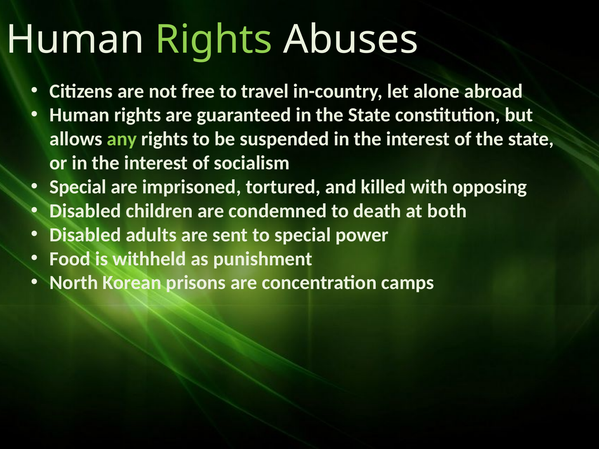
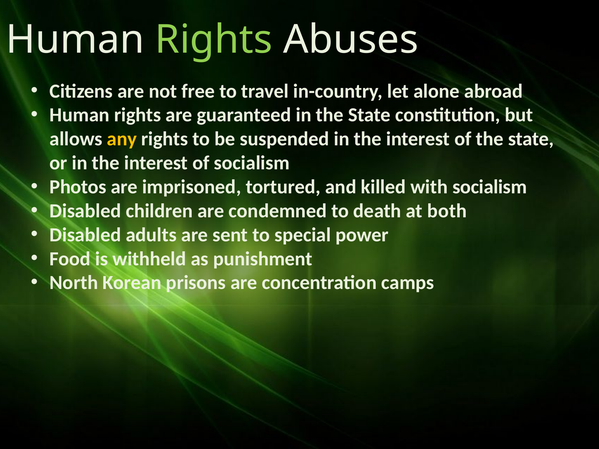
any colour: light green -> yellow (122, 139)
Special: Special -> Photos (78, 187)
with opposing: opposing -> socialism (490, 187)
